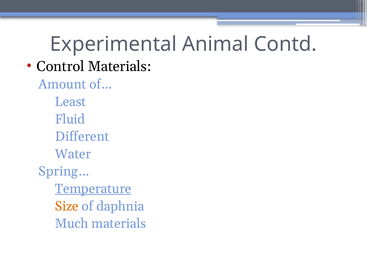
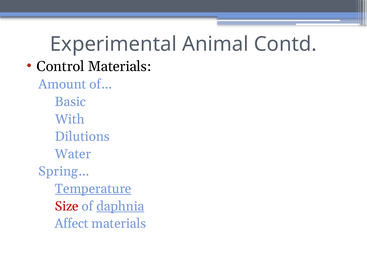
Least: Least -> Basic (70, 102)
Fluid: Fluid -> With (70, 119)
Different: Different -> Dilutions (82, 137)
Size colour: orange -> red (67, 206)
daphnia underline: none -> present (120, 206)
Much: Much -> Affect (72, 224)
